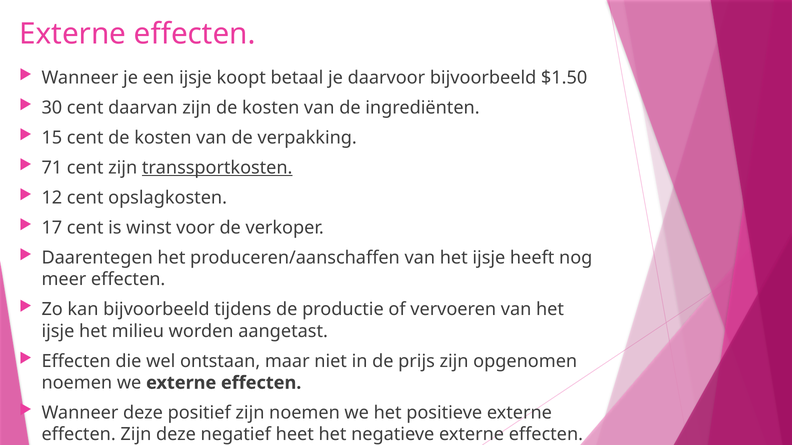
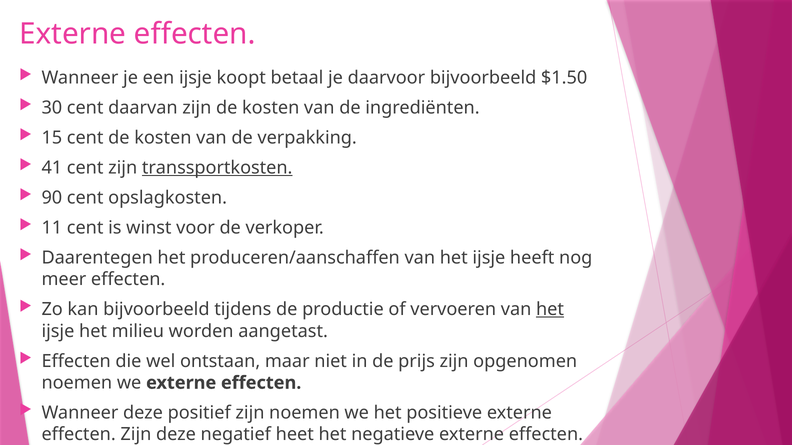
71: 71 -> 41 (52, 168)
12: 12 -> 90 (52, 198)
17: 17 -> 11 (52, 228)
het underline: none -> present (550, 310)
